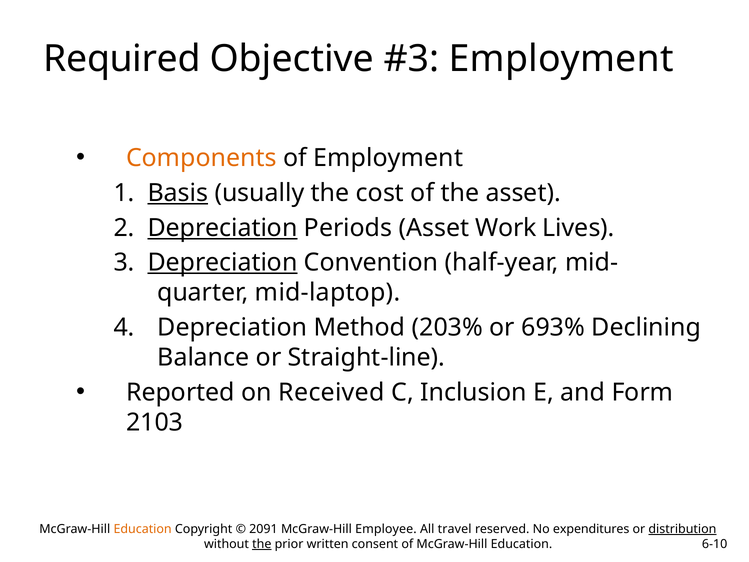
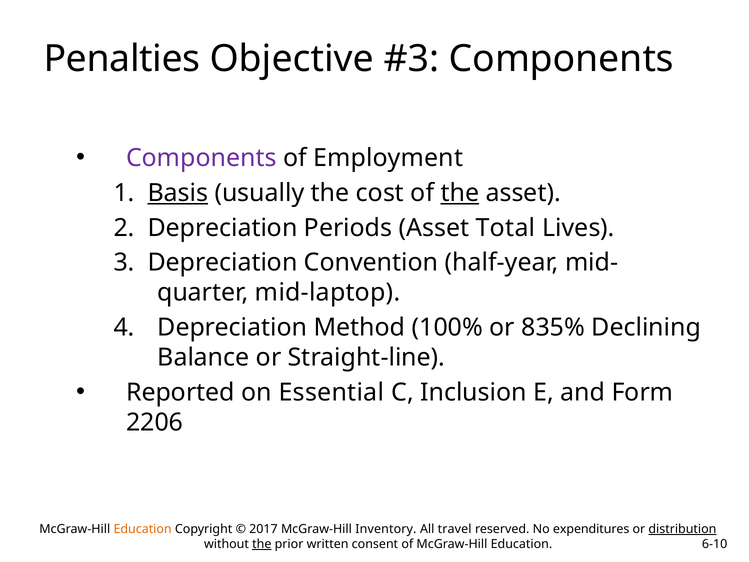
Required: Required -> Penalties (122, 59)
Employment: Employment -> Components (561, 59)
Components colour: orange -> purple (201, 158)
the underline: none -> present (460, 193)
Depreciation underline: present -> none (222, 228)
Work: Work -> Total (506, 228)
Depreciation underline: present -> none (222, 263)
203%: 203% -> 100% (447, 328)
693%: 693% -> 835% (553, 328)
Received: Received -> Essential (331, 392)
2103: 2103 -> 2206 (155, 422)
2091: 2091 -> 2017 (263, 529)
Employee: Employee -> Inventory (386, 529)
